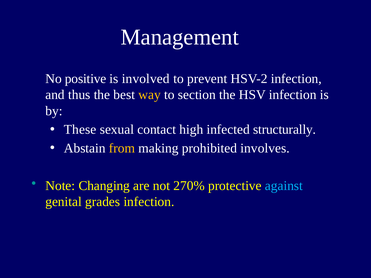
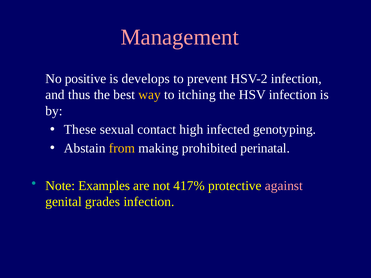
Management colour: white -> pink (180, 37)
involved: involved -> develops (146, 79)
section: section -> itching (197, 95)
structurally: structurally -> genotyping (285, 130)
involves: involves -> perinatal (265, 148)
Changing: Changing -> Examples (104, 186)
270%: 270% -> 417% (189, 186)
against colour: light blue -> pink (284, 186)
